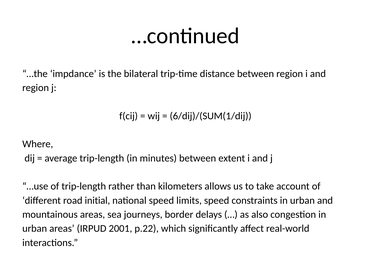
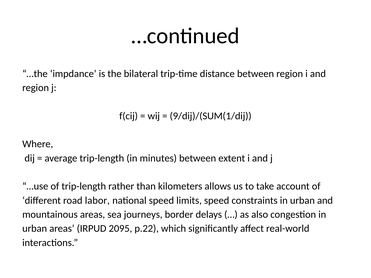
6/dij)/(SUM(1/dij: 6/dij)/(SUM(1/dij -> 9/dij)/(SUM(1/dij (211, 116)
initial: initial -> labor (97, 201)
2001: 2001 -> 2095 (120, 229)
